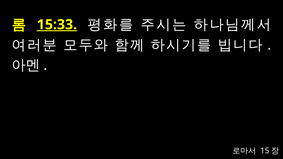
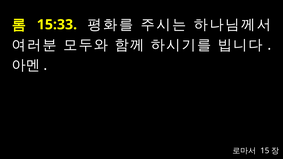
15:33 underline: present -> none (57, 25)
